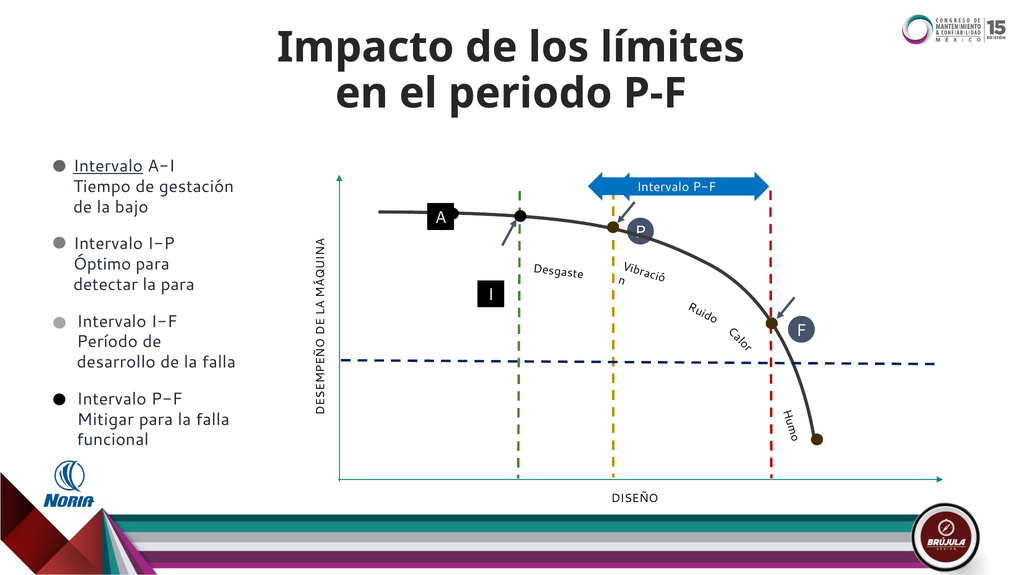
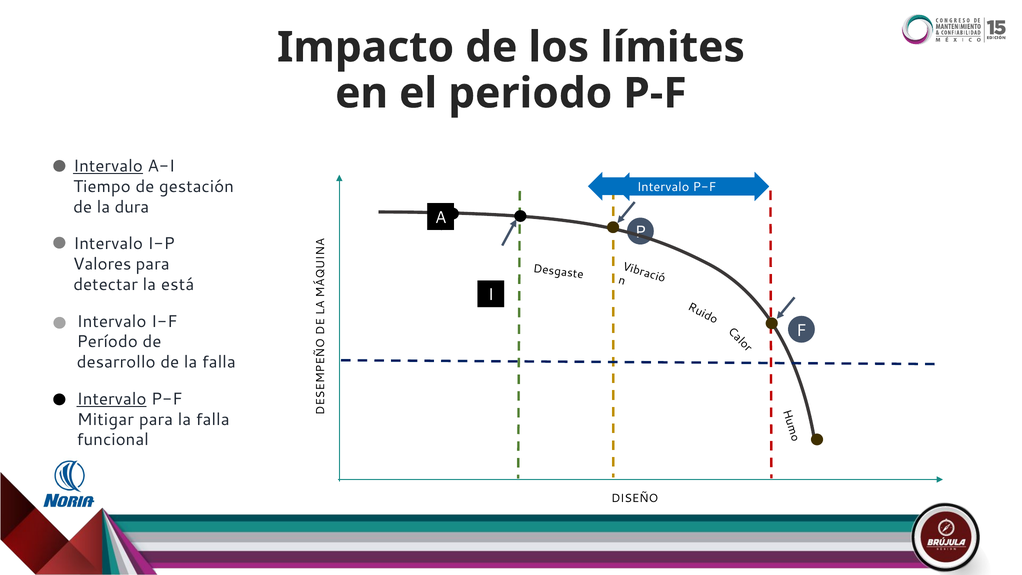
bajo: bajo -> dura (132, 207)
Óptimo: Óptimo -> Valores (102, 264)
la para: para -> está (178, 285)
Intervalo underline: none -> present (112, 399)
